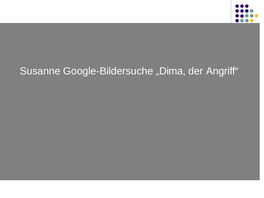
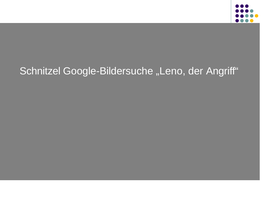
Susanne: Susanne -> Schnitzel (40, 71)
„Dima: „Dima -> „Leno (171, 71)
